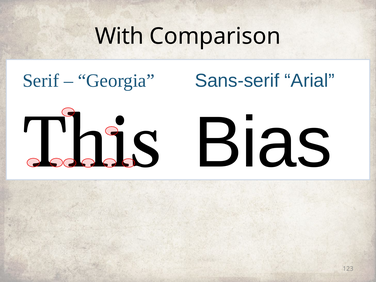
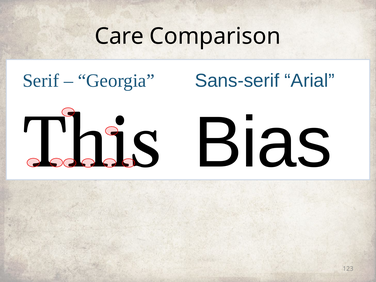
With: With -> Care (119, 36)
